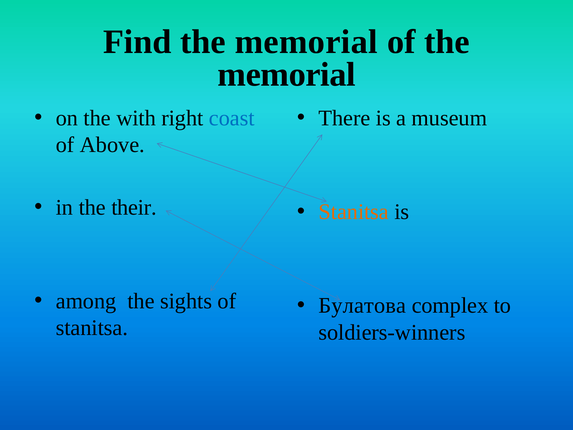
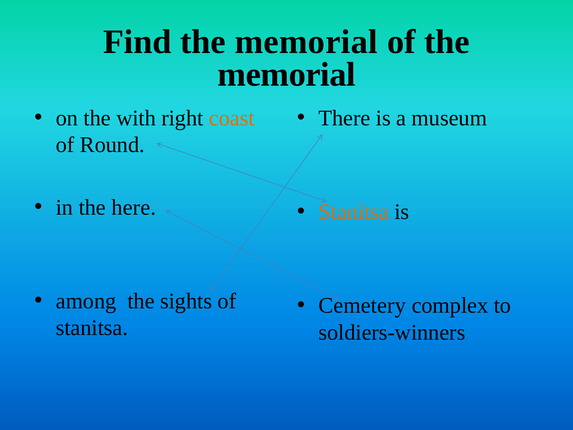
coast colour: blue -> orange (232, 118)
Above: Above -> Round (112, 145)
their: their -> here (134, 207)
Булатова: Булатова -> Cemetery (362, 305)
